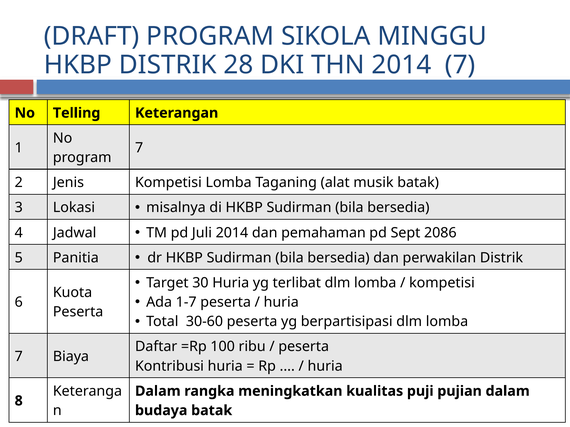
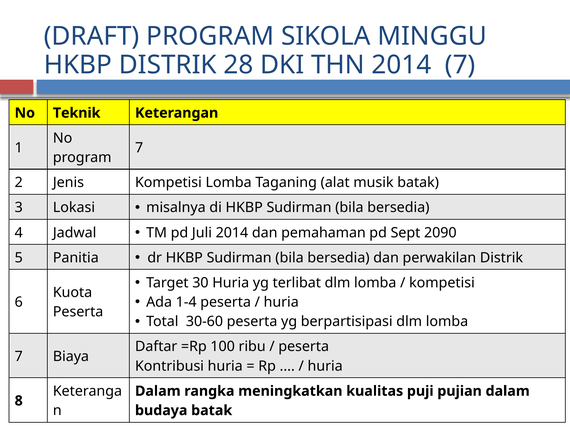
Telling: Telling -> Teknik (77, 113)
2086: 2086 -> 2090 (440, 233)
1-7: 1-7 -> 1-4 (186, 303)
